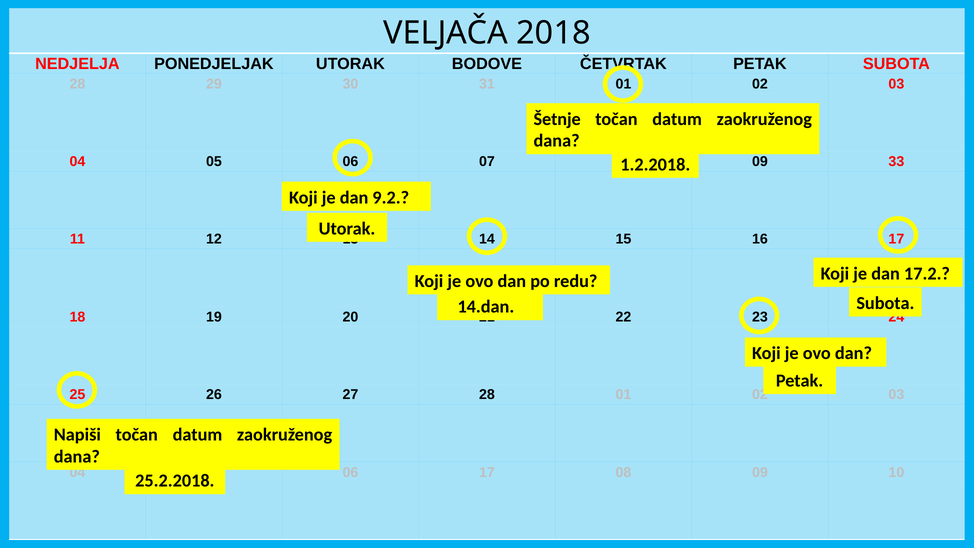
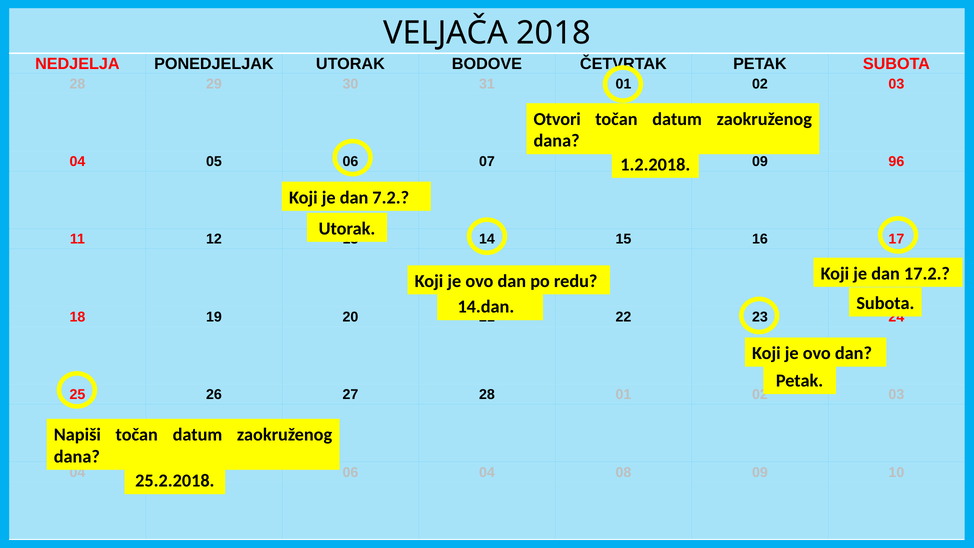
Šetnje: Šetnje -> Otvori (557, 119)
33: 33 -> 96 (896, 162)
9.2: 9.2 -> 7.2 (391, 198)
06 17: 17 -> 04 (487, 472)
